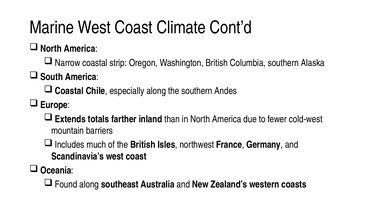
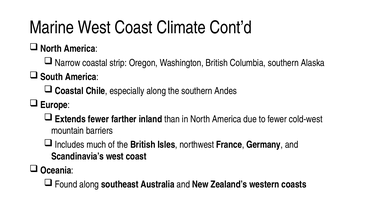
Extends totals: totals -> fewer (98, 119)
